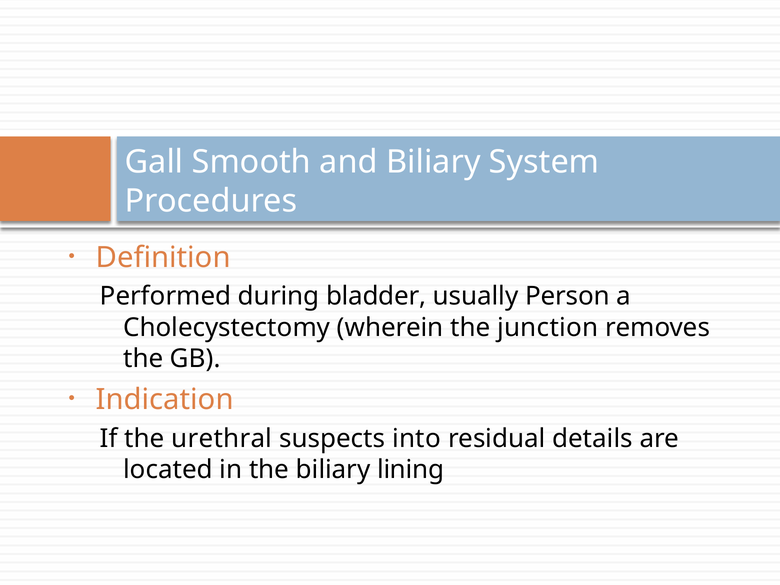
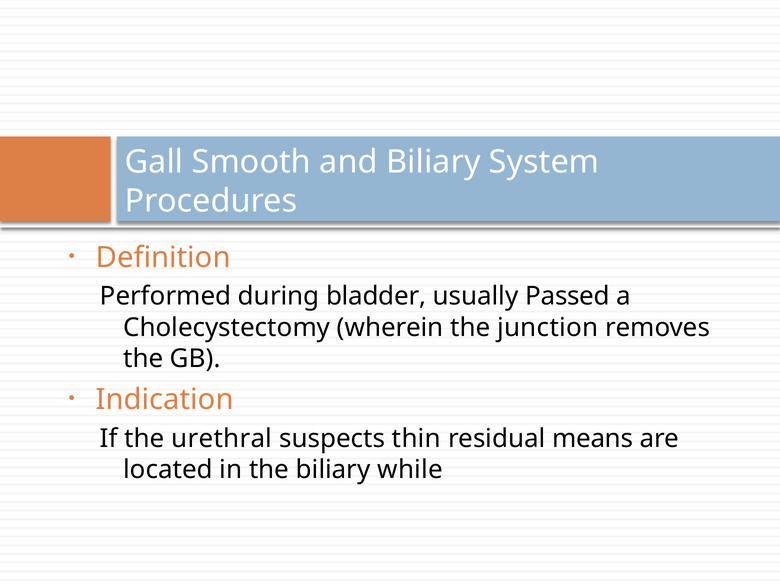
Person: Person -> Passed (568, 296)
into: into -> thin (417, 439)
details: details -> means (593, 439)
lining: lining -> while (410, 470)
